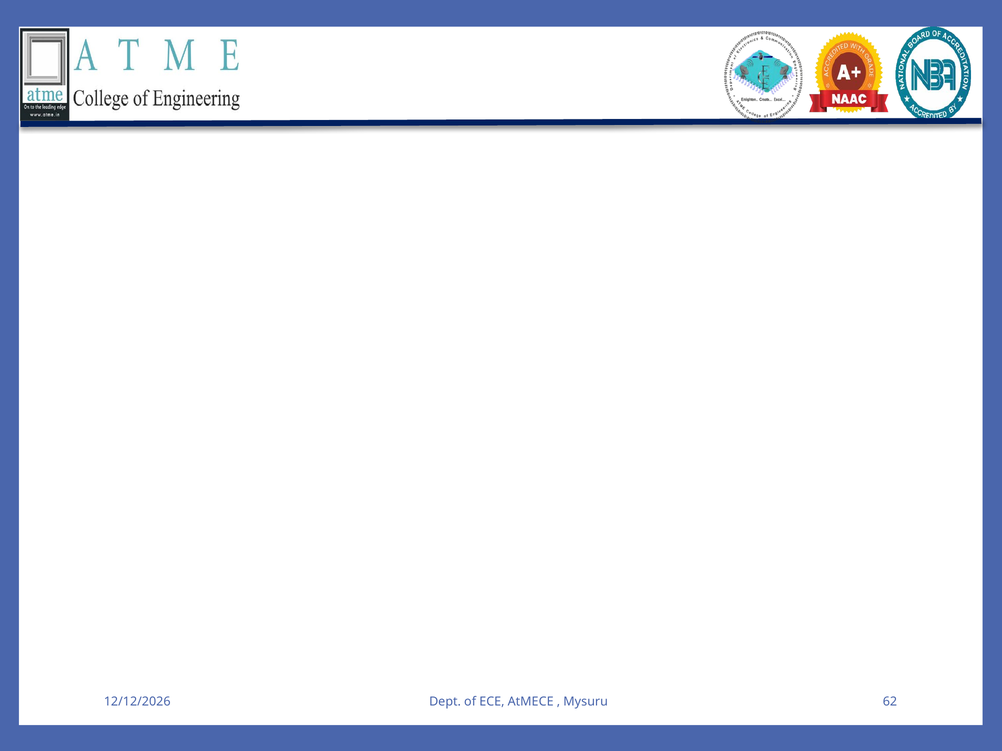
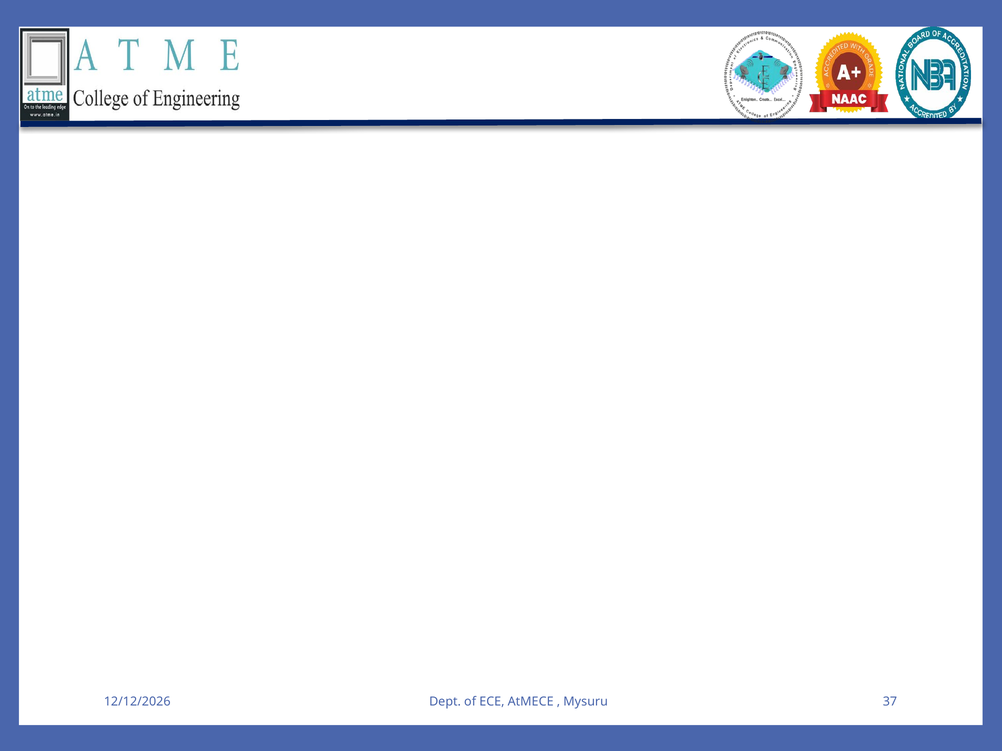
62: 62 -> 37 (890, 702)
